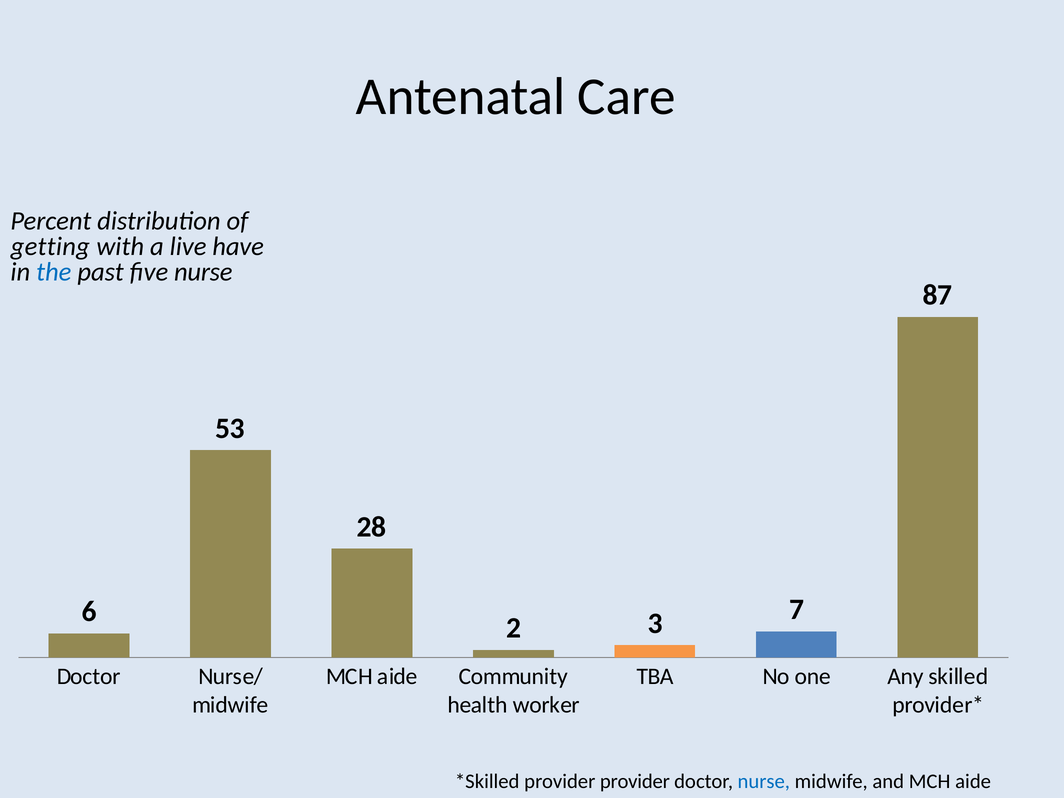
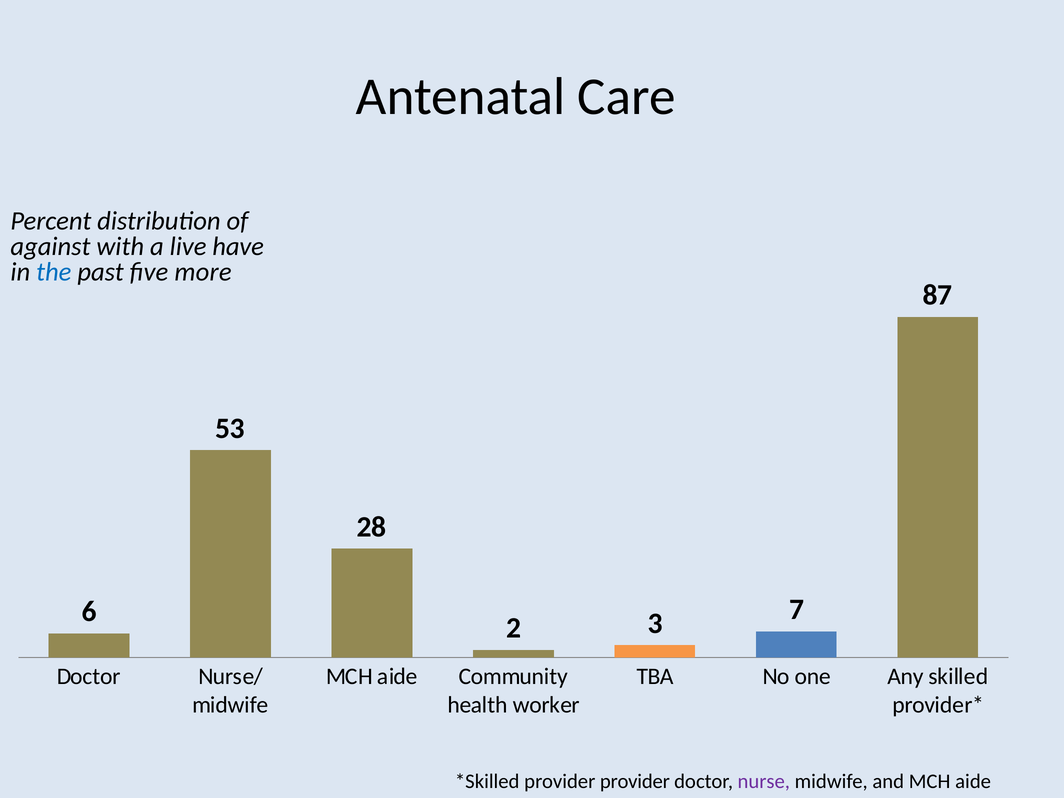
getting: getting -> against (50, 246)
five nurse: nurse -> more (203, 272)
nurse colour: blue -> purple (764, 781)
